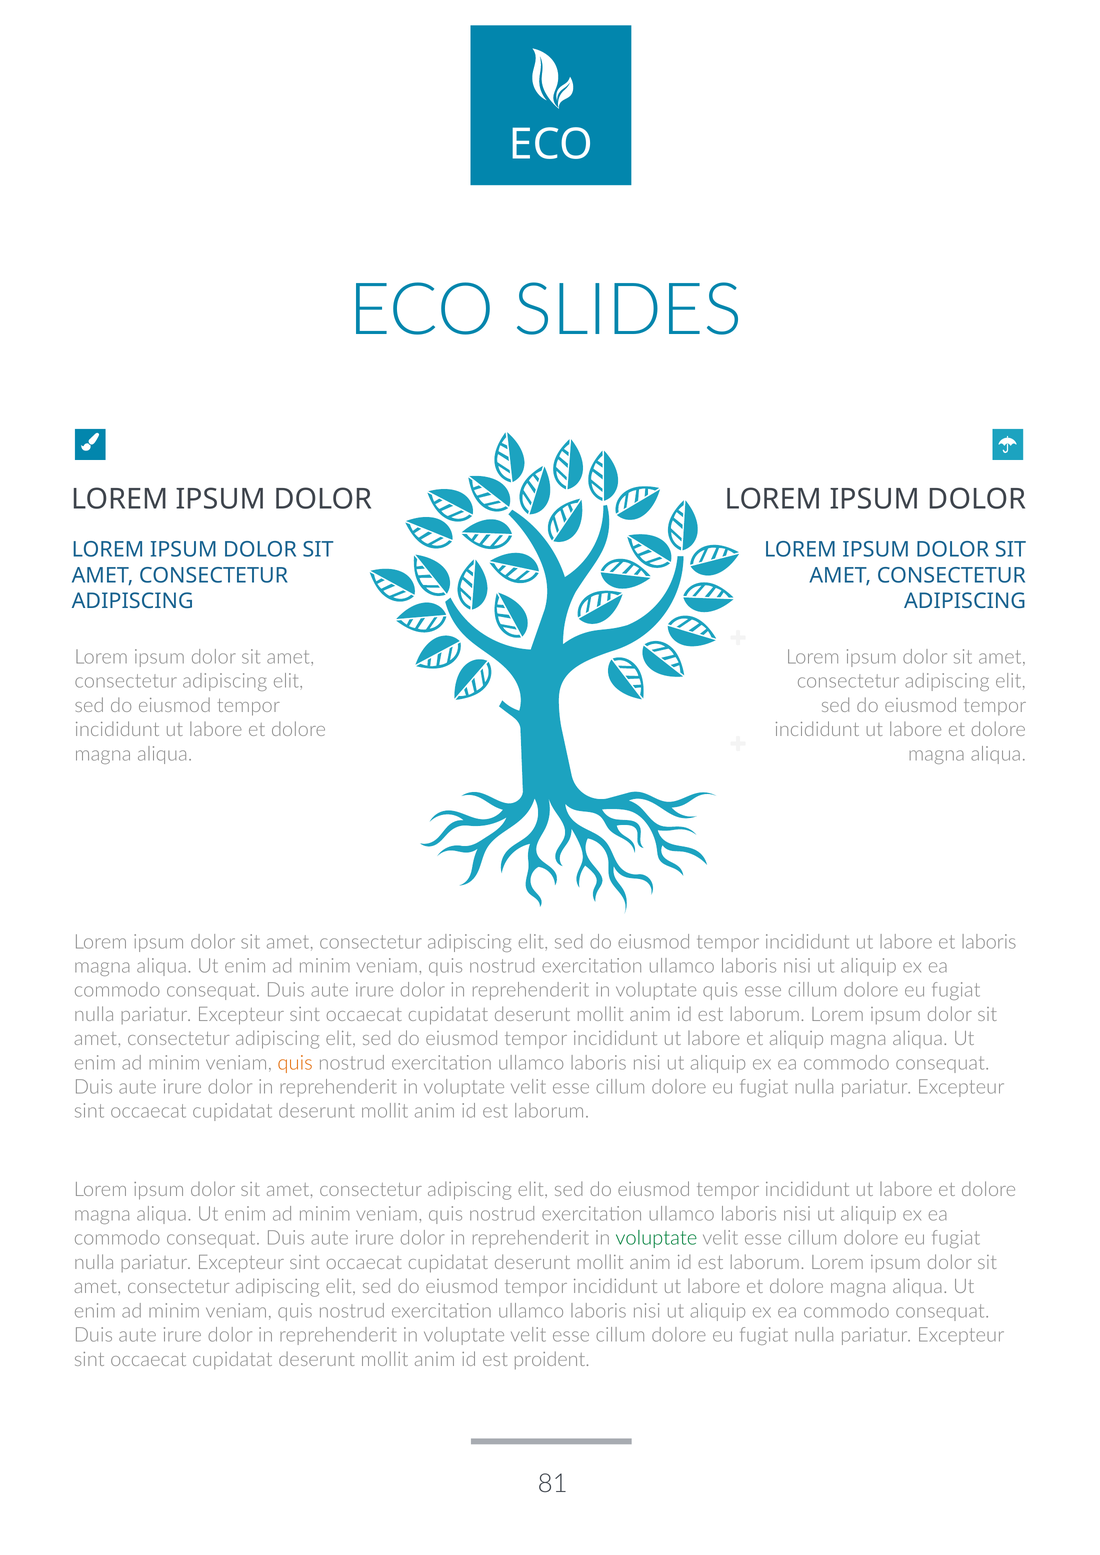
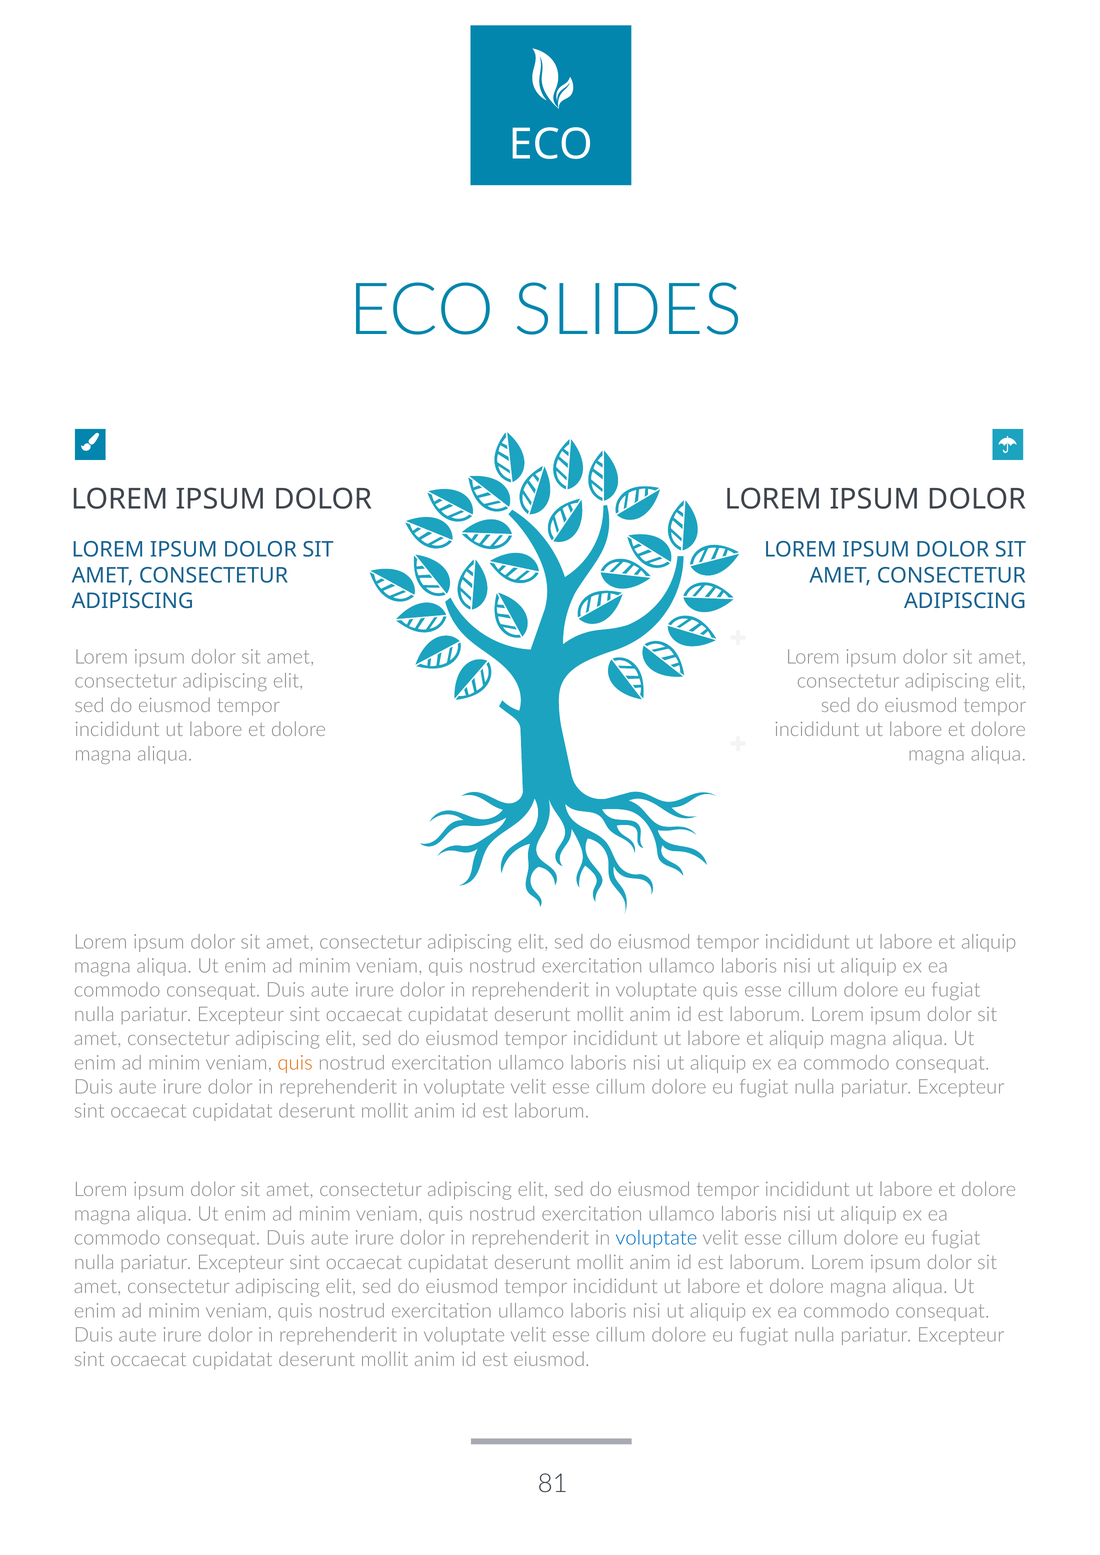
laboris: laboris -> aliquip (989, 942)
voluptate colour: green -> blue (656, 1238)
est proident: proident -> eiusmod (552, 1359)
